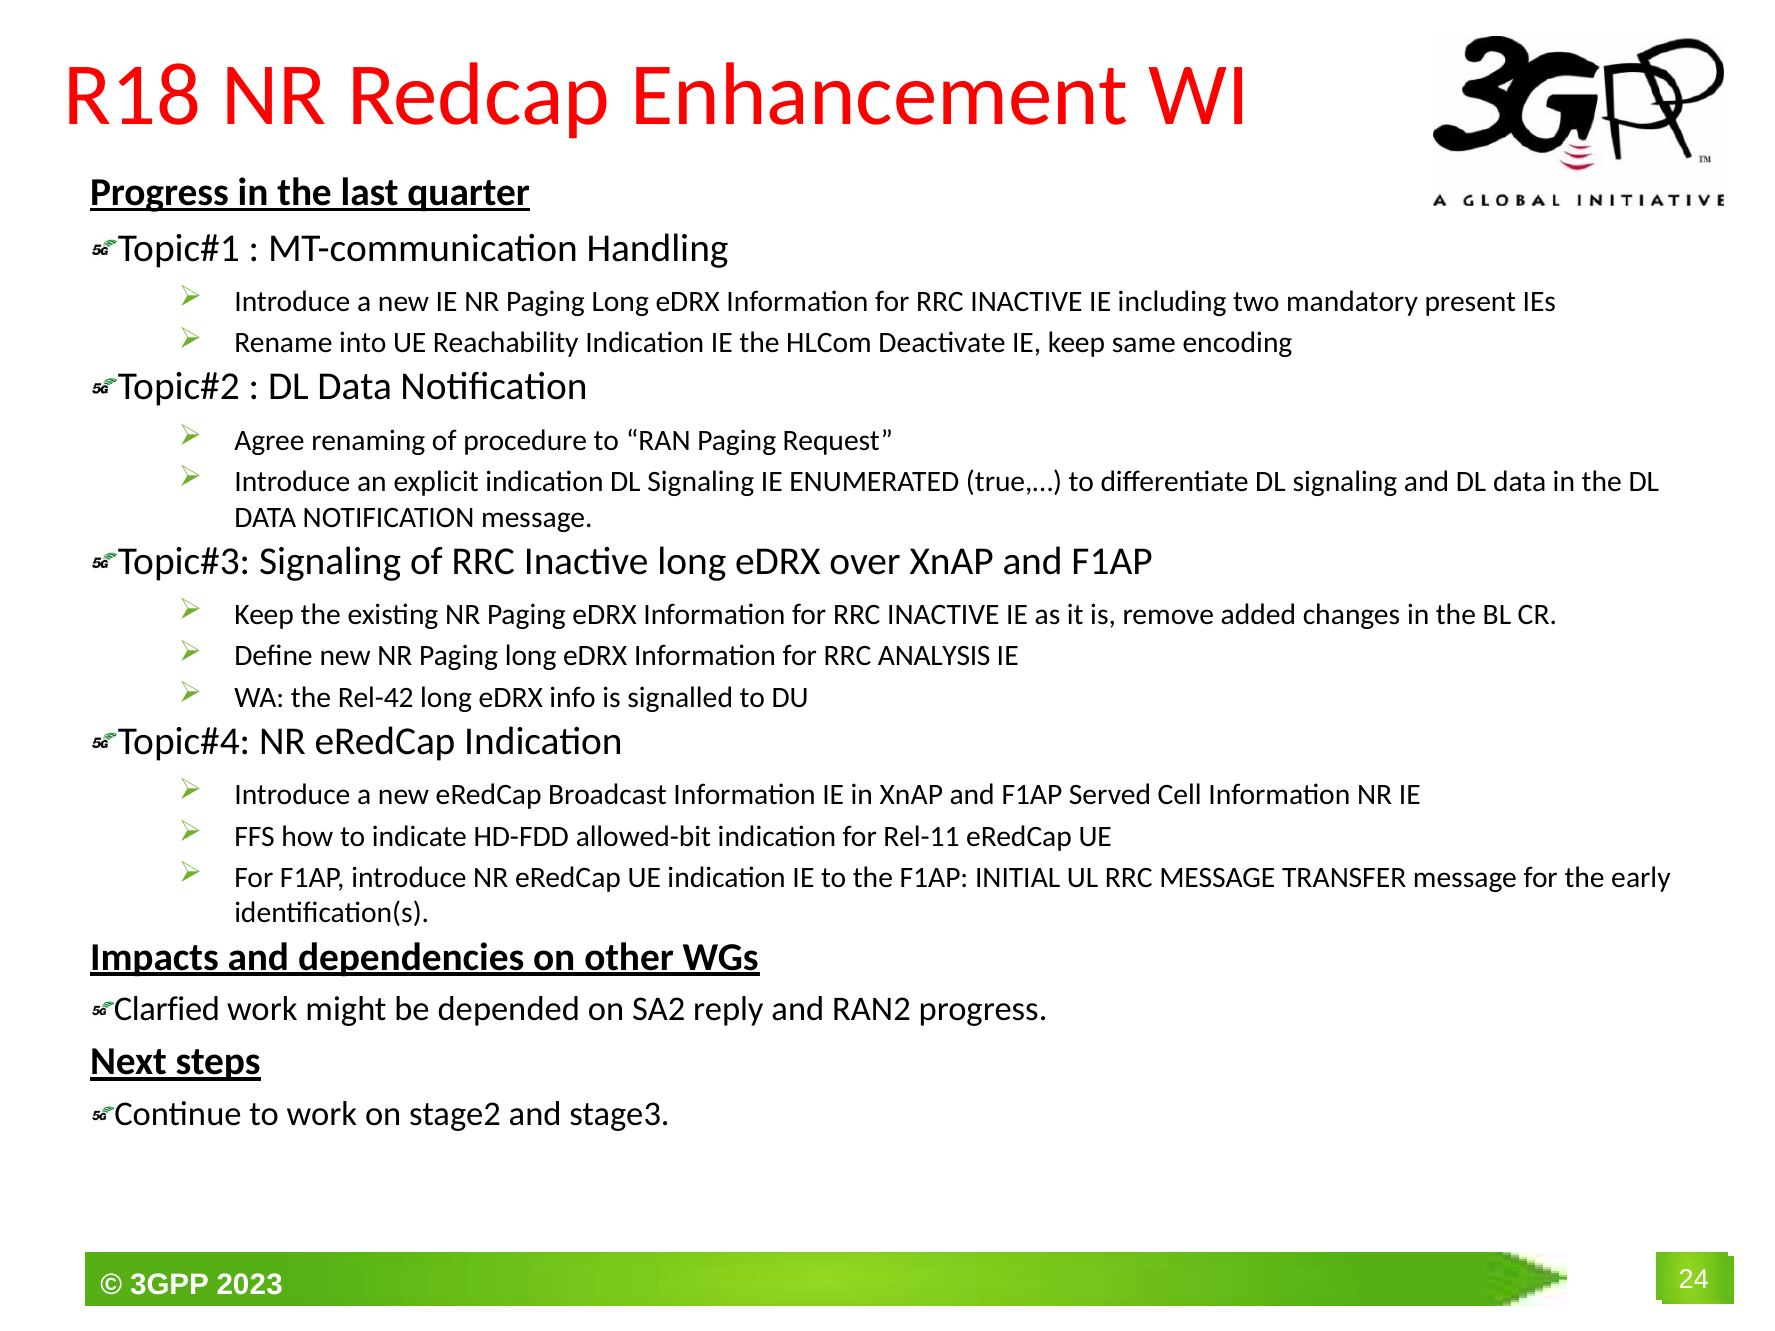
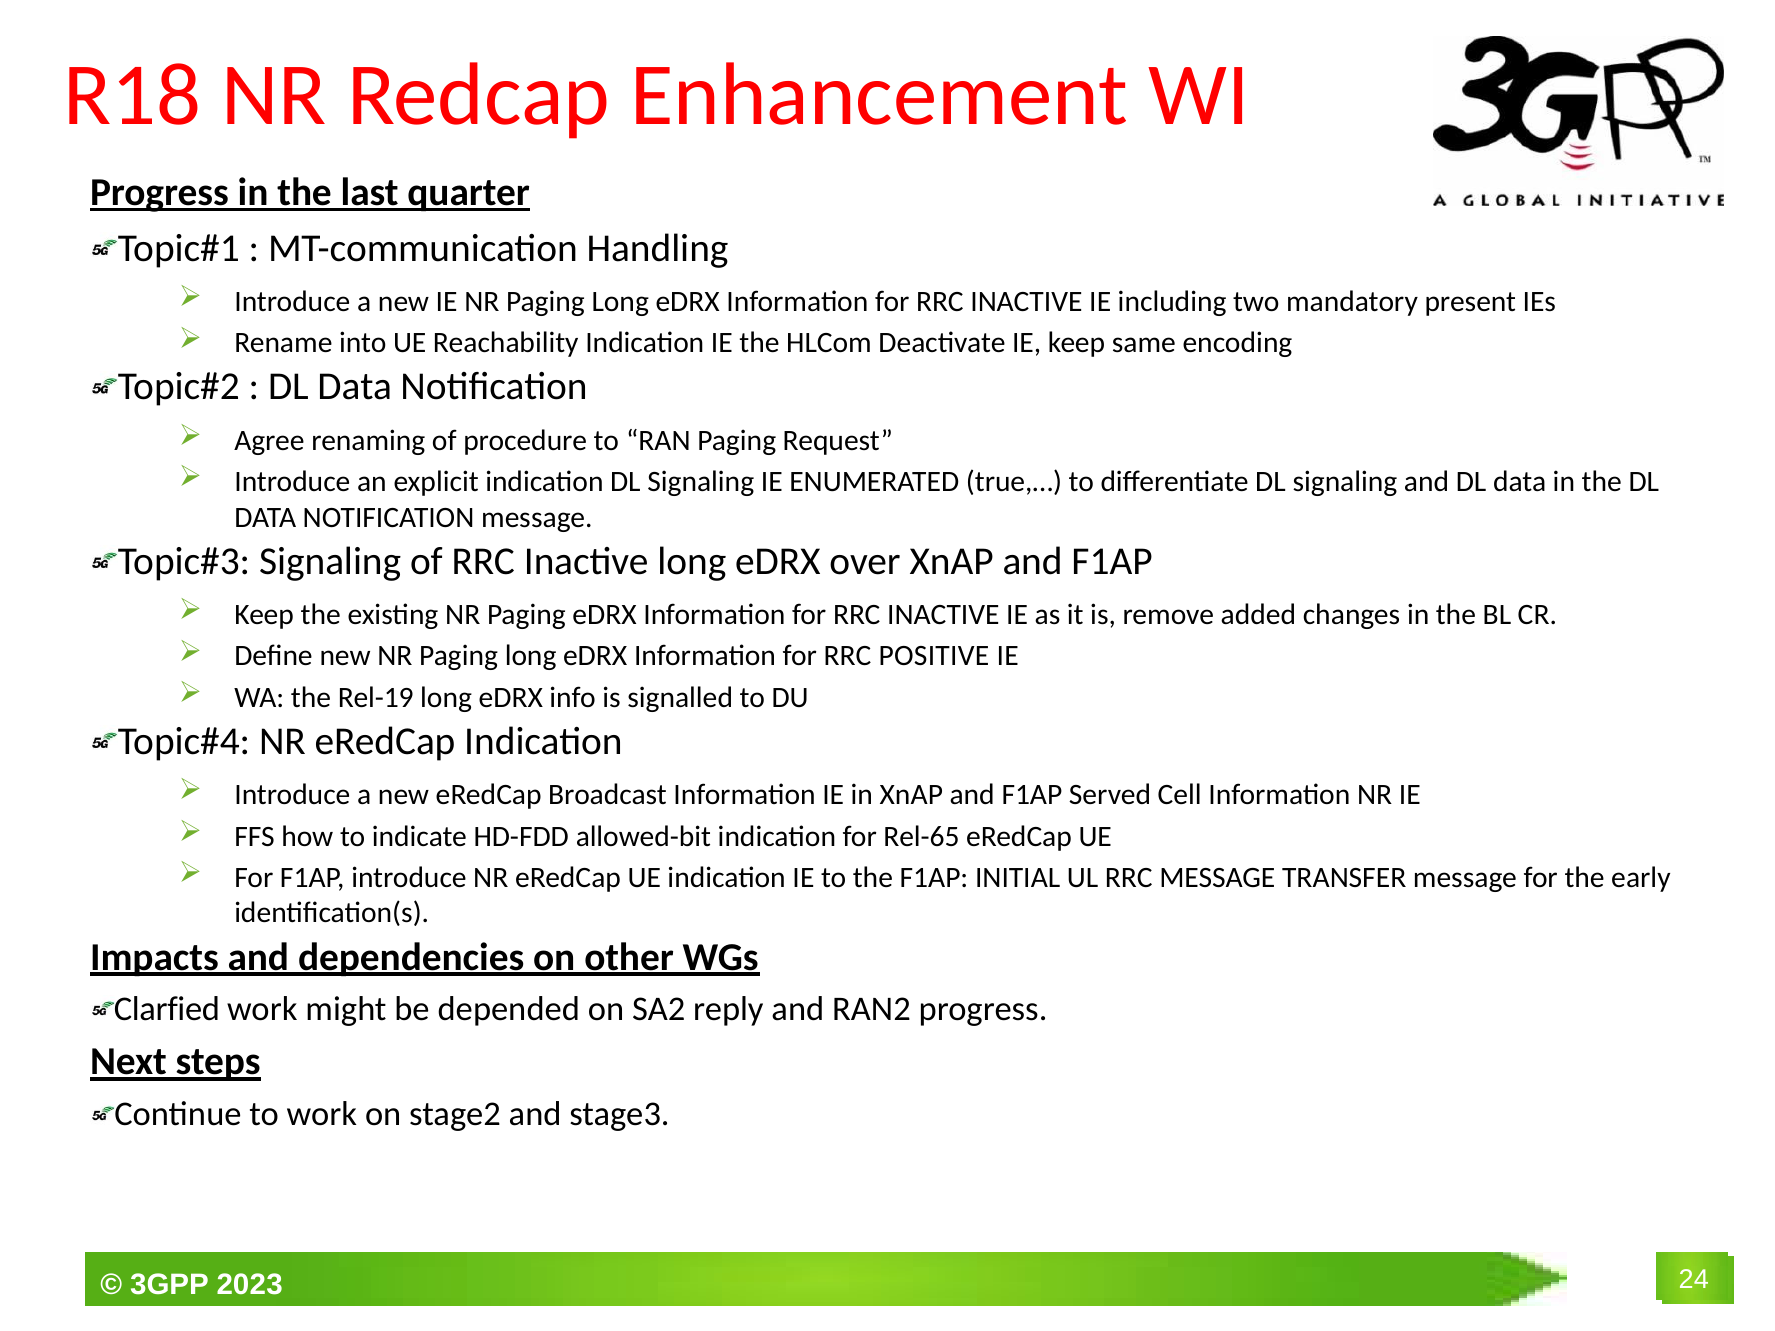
ANALYSIS: ANALYSIS -> POSITIVE (934, 656)
Rel-42: Rel-42 -> Rel-19 (376, 698)
Rel-11: Rel-11 -> Rel-65 (921, 836)
